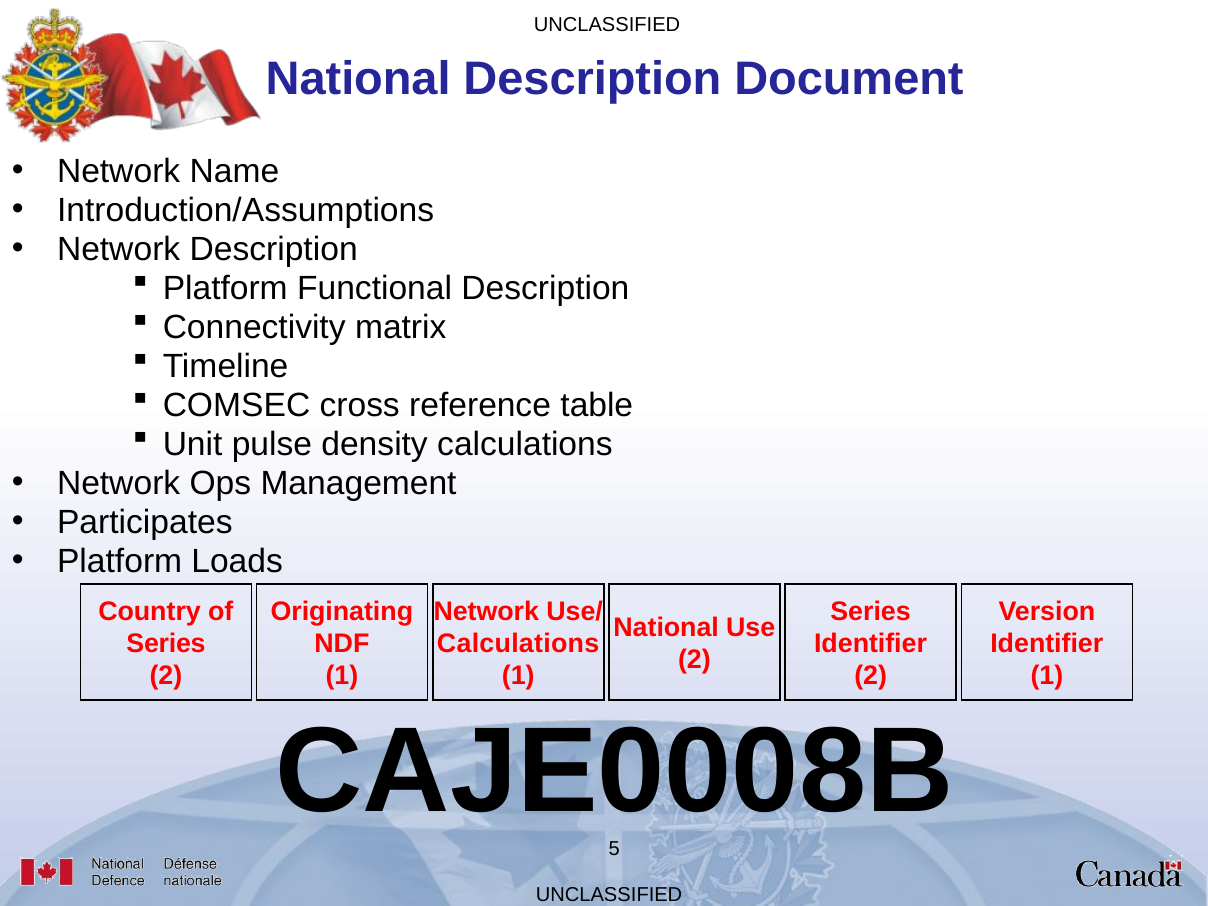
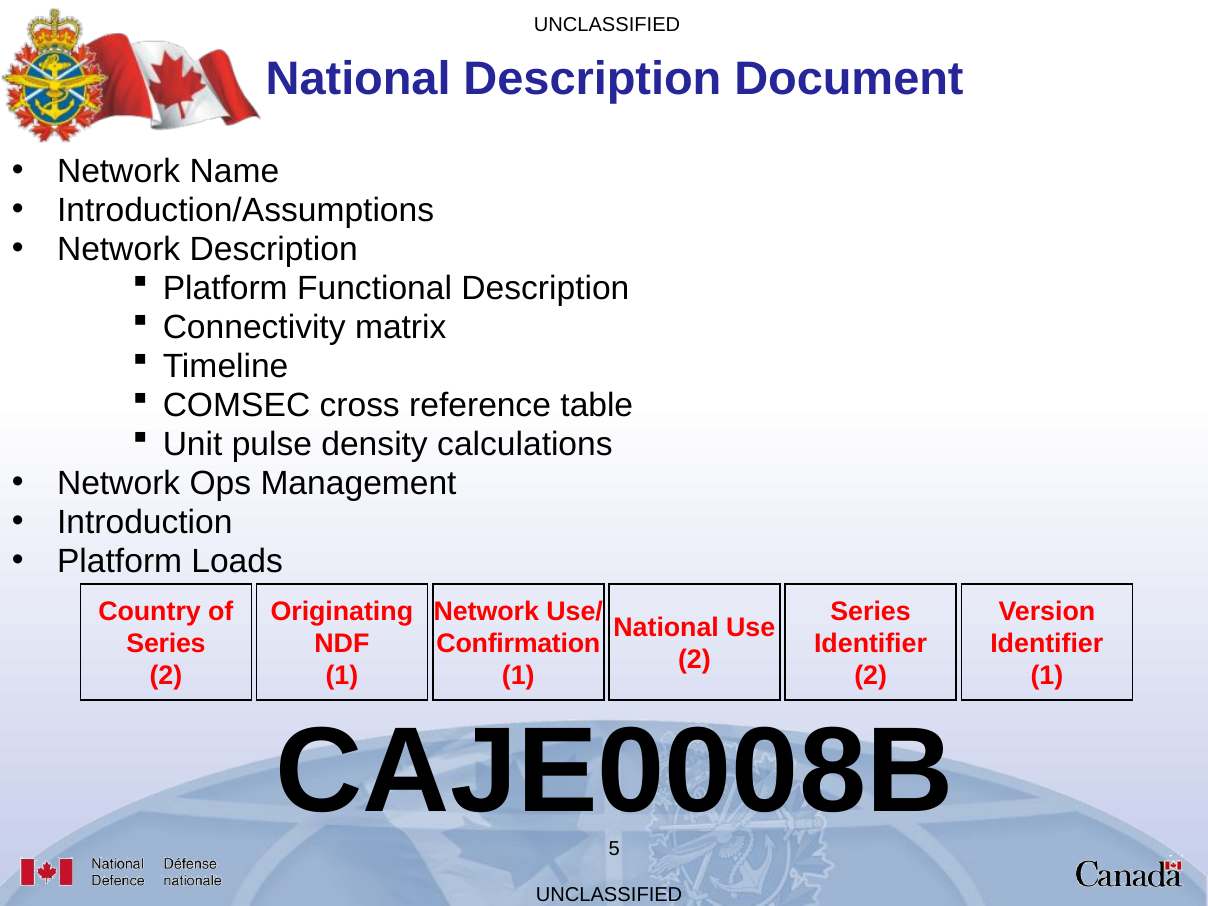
Participates: Participates -> Introduction (145, 522)
Calculations: Calculations -> Confirmation (518, 644)
